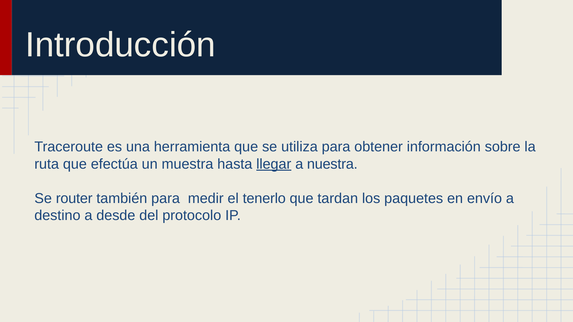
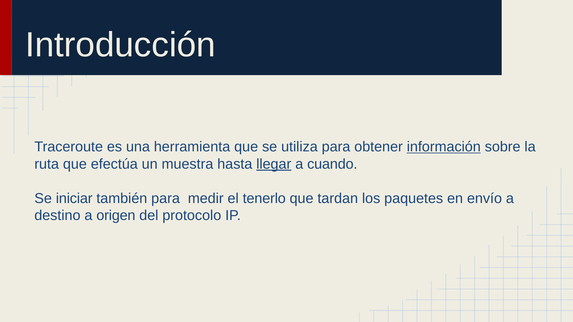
información underline: none -> present (444, 147)
nuestra: nuestra -> cuando (332, 164)
router: router -> iniciar (74, 199)
desde: desde -> origen (116, 216)
